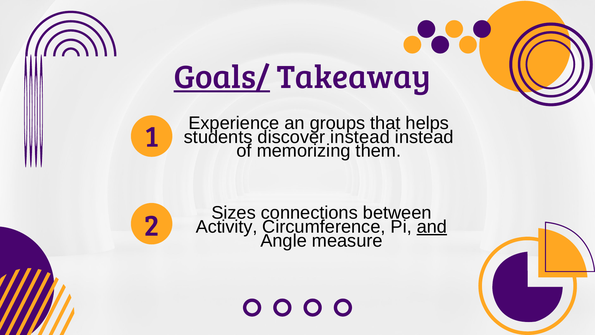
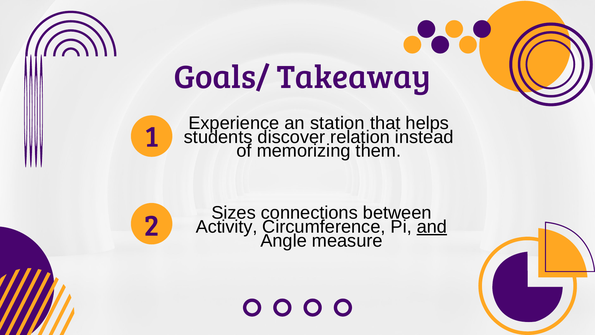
Goals/ underline: present -> none (222, 77)
groups: groups -> station (337, 123)
discover instead: instead -> relation (360, 137)
